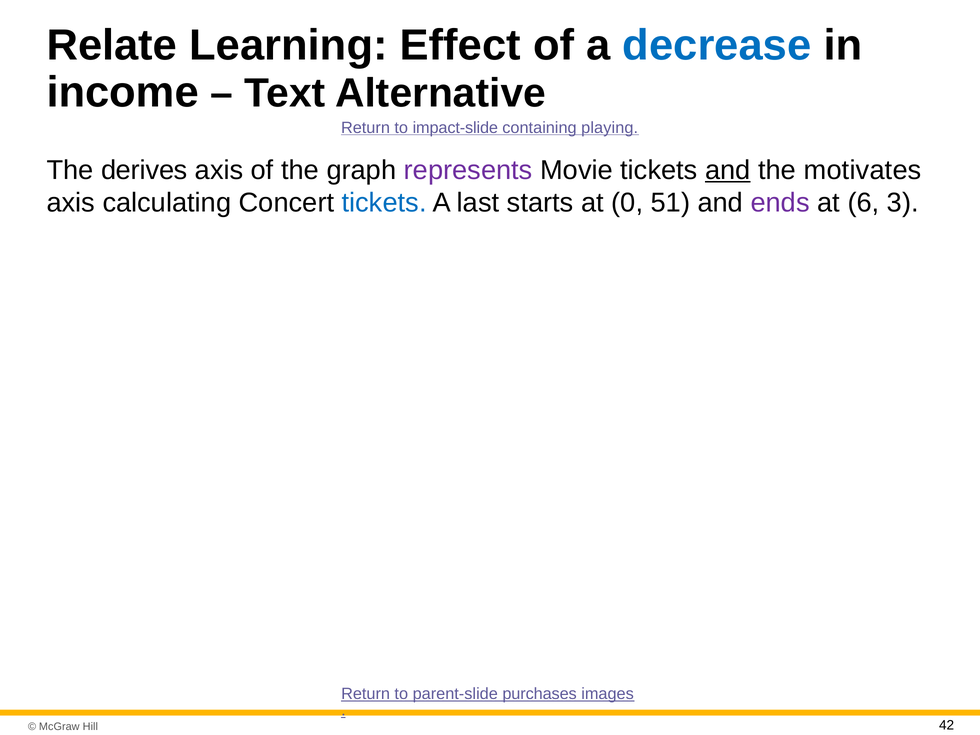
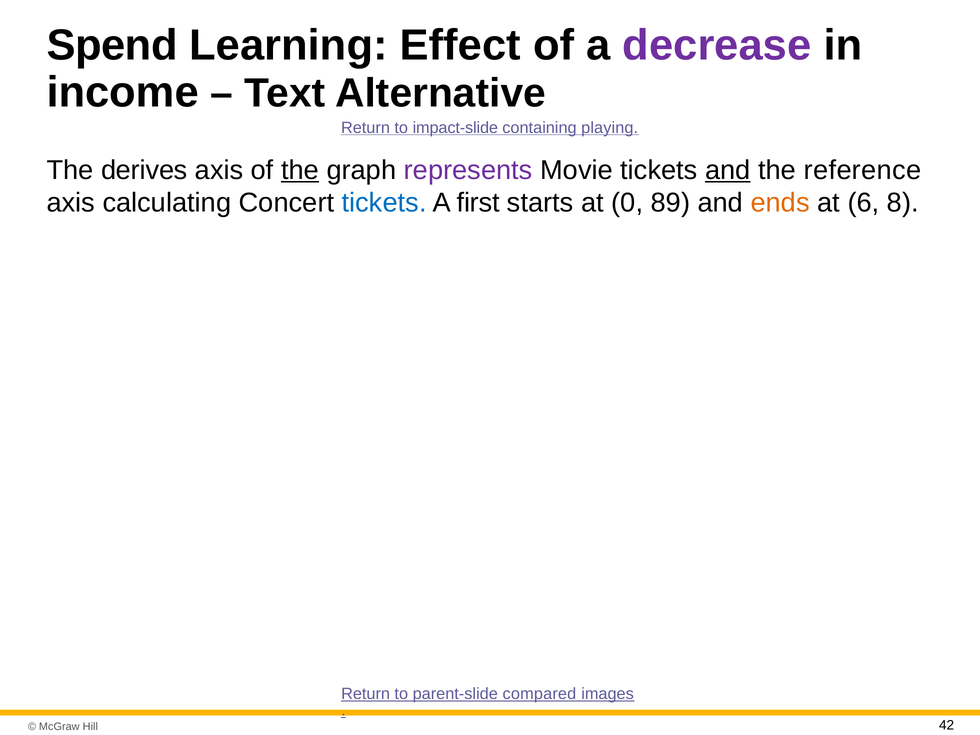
Relate: Relate -> Spend (112, 45)
decrease colour: blue -> purple (717, 45)
the underline: none -> present (300, 170)
motivates: motivates -> reference (863, 170)
last: last -> first (478, 203)
51: 51 -> 89 (670, 203)
ends colour: purple -> orange (780, 203)
3: 3 -> 8 (903, 203)
purchases: purchases -> compared (539, 694)
